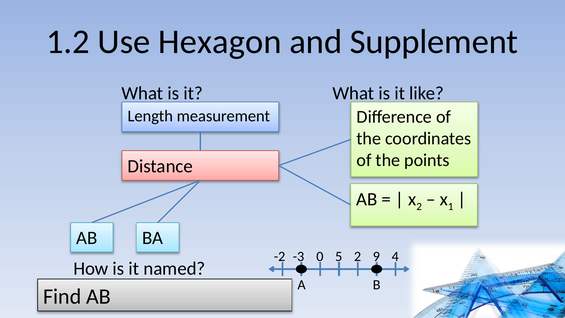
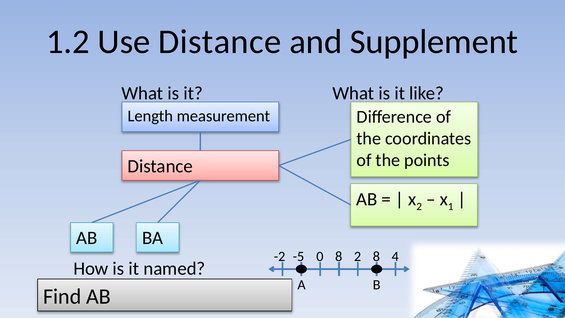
Use Hexagon: Hexagon -> Distance (220, 42)
-3: -3 -> -5 (298, 256)
0 5: 5 -> 8 (339, 256)
2 9: 9 -> 8 (376, 256)
